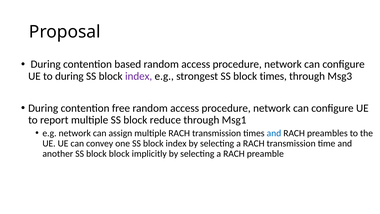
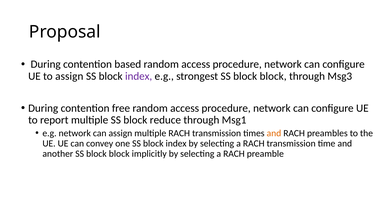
to during: during -> assign (69, 76)
strongest SS block times: times -> block (273, 76)
and colour: blue -> orange (274, 133)
